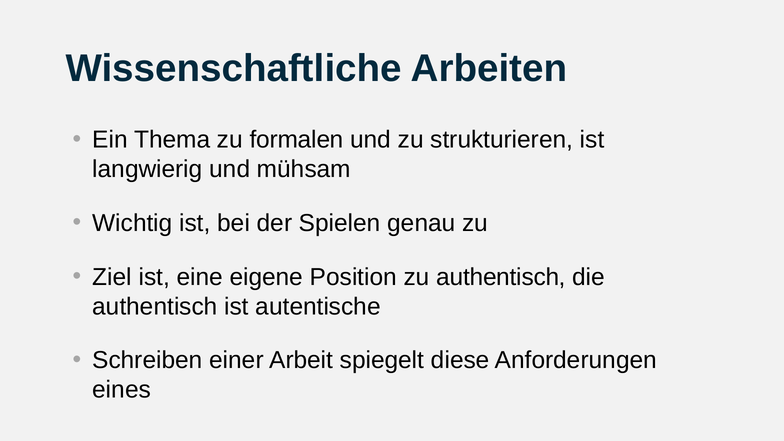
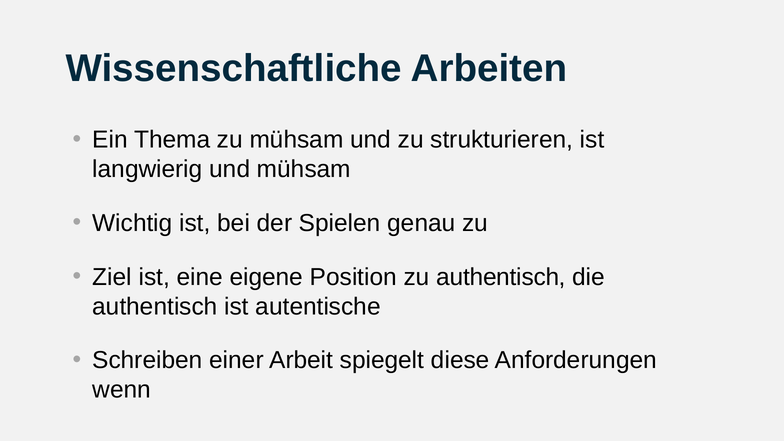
zu formalen: formalen -> mühsam (297, 140)
eines: eines -> wenn (122, 390)
